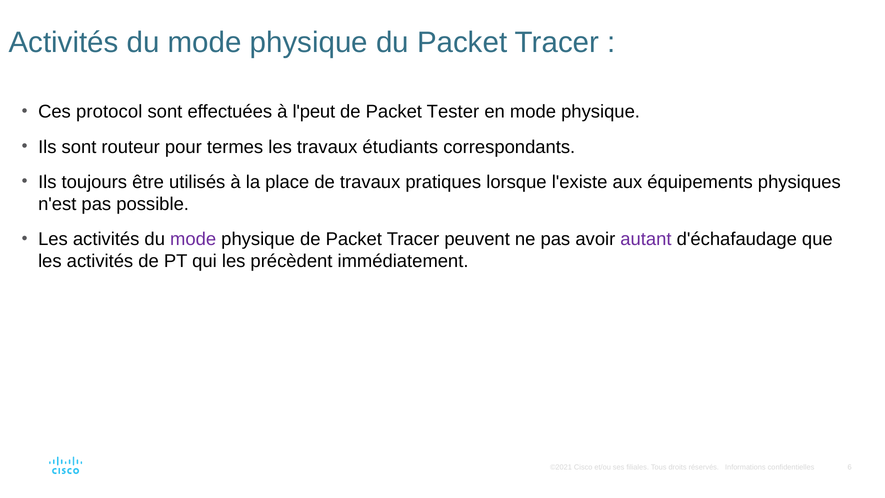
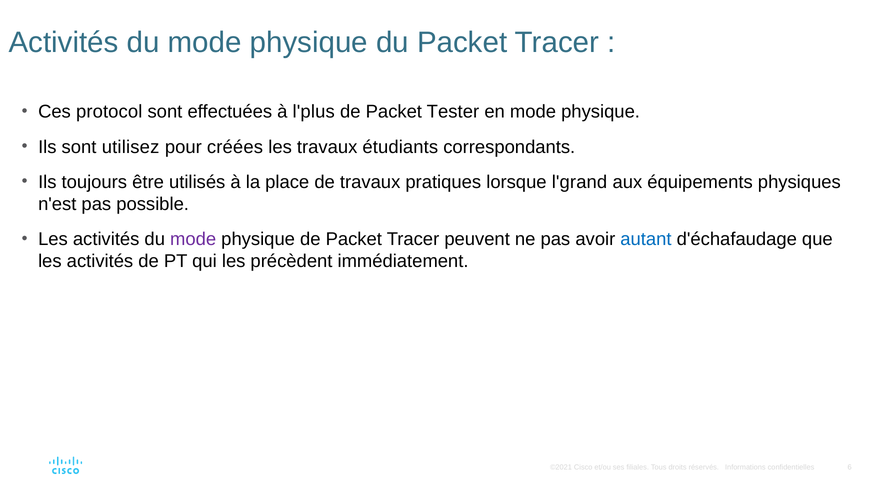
l'peut: l'peut -> l'plus (314, 112)
routeur: routeur -> utilisez (131, 147)
termes: termes -> créées (235, 147)
l'existe: l'existe -> l'grand (580, 182)
autant colour: purple -> blue (646, 239)
